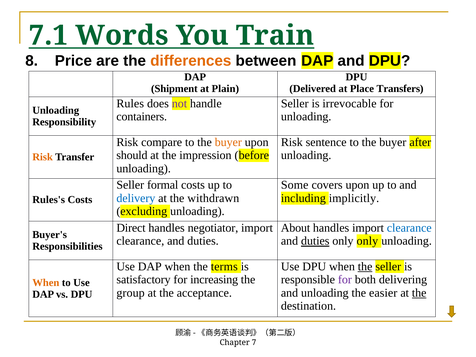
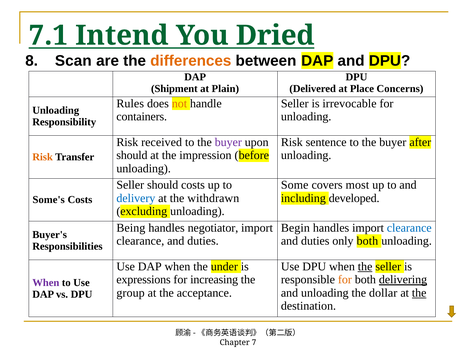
Words: Words -> Intend (122, 35)
Train: Train -> Dried (275, 35)
Price: Price -> Scan (73, 61)
Transfers: Transfers -> Concerns (400, 89)
not colour: purple -> orange (179, 104)
compare: compare -> received (162, 142)
buyer colour: orange -> purple (228, 142)
Seller formal: formal -> should (163, 185)
covers upon: upon -> most (357, 185)
implicitly: implicitly -> developed (354, 198)
Rules's: Rules's -> Some's (49, 200)
Direct: Direct -> Being (131, 228)
About: About -> Begin (295, 228)
duties underline: present -> none (315, 241)
only only: only -> both (367, 241)
terms: terms -> under (224, 267)
satisfactory: satisfactory -> expressions (144, 280)
for colour: purple -> orange (345, 280)
delivering underline: none -> present (403, 280)
When colour: orange -> purple (46, 283)
easier: easier -> dollar (383, 293)
